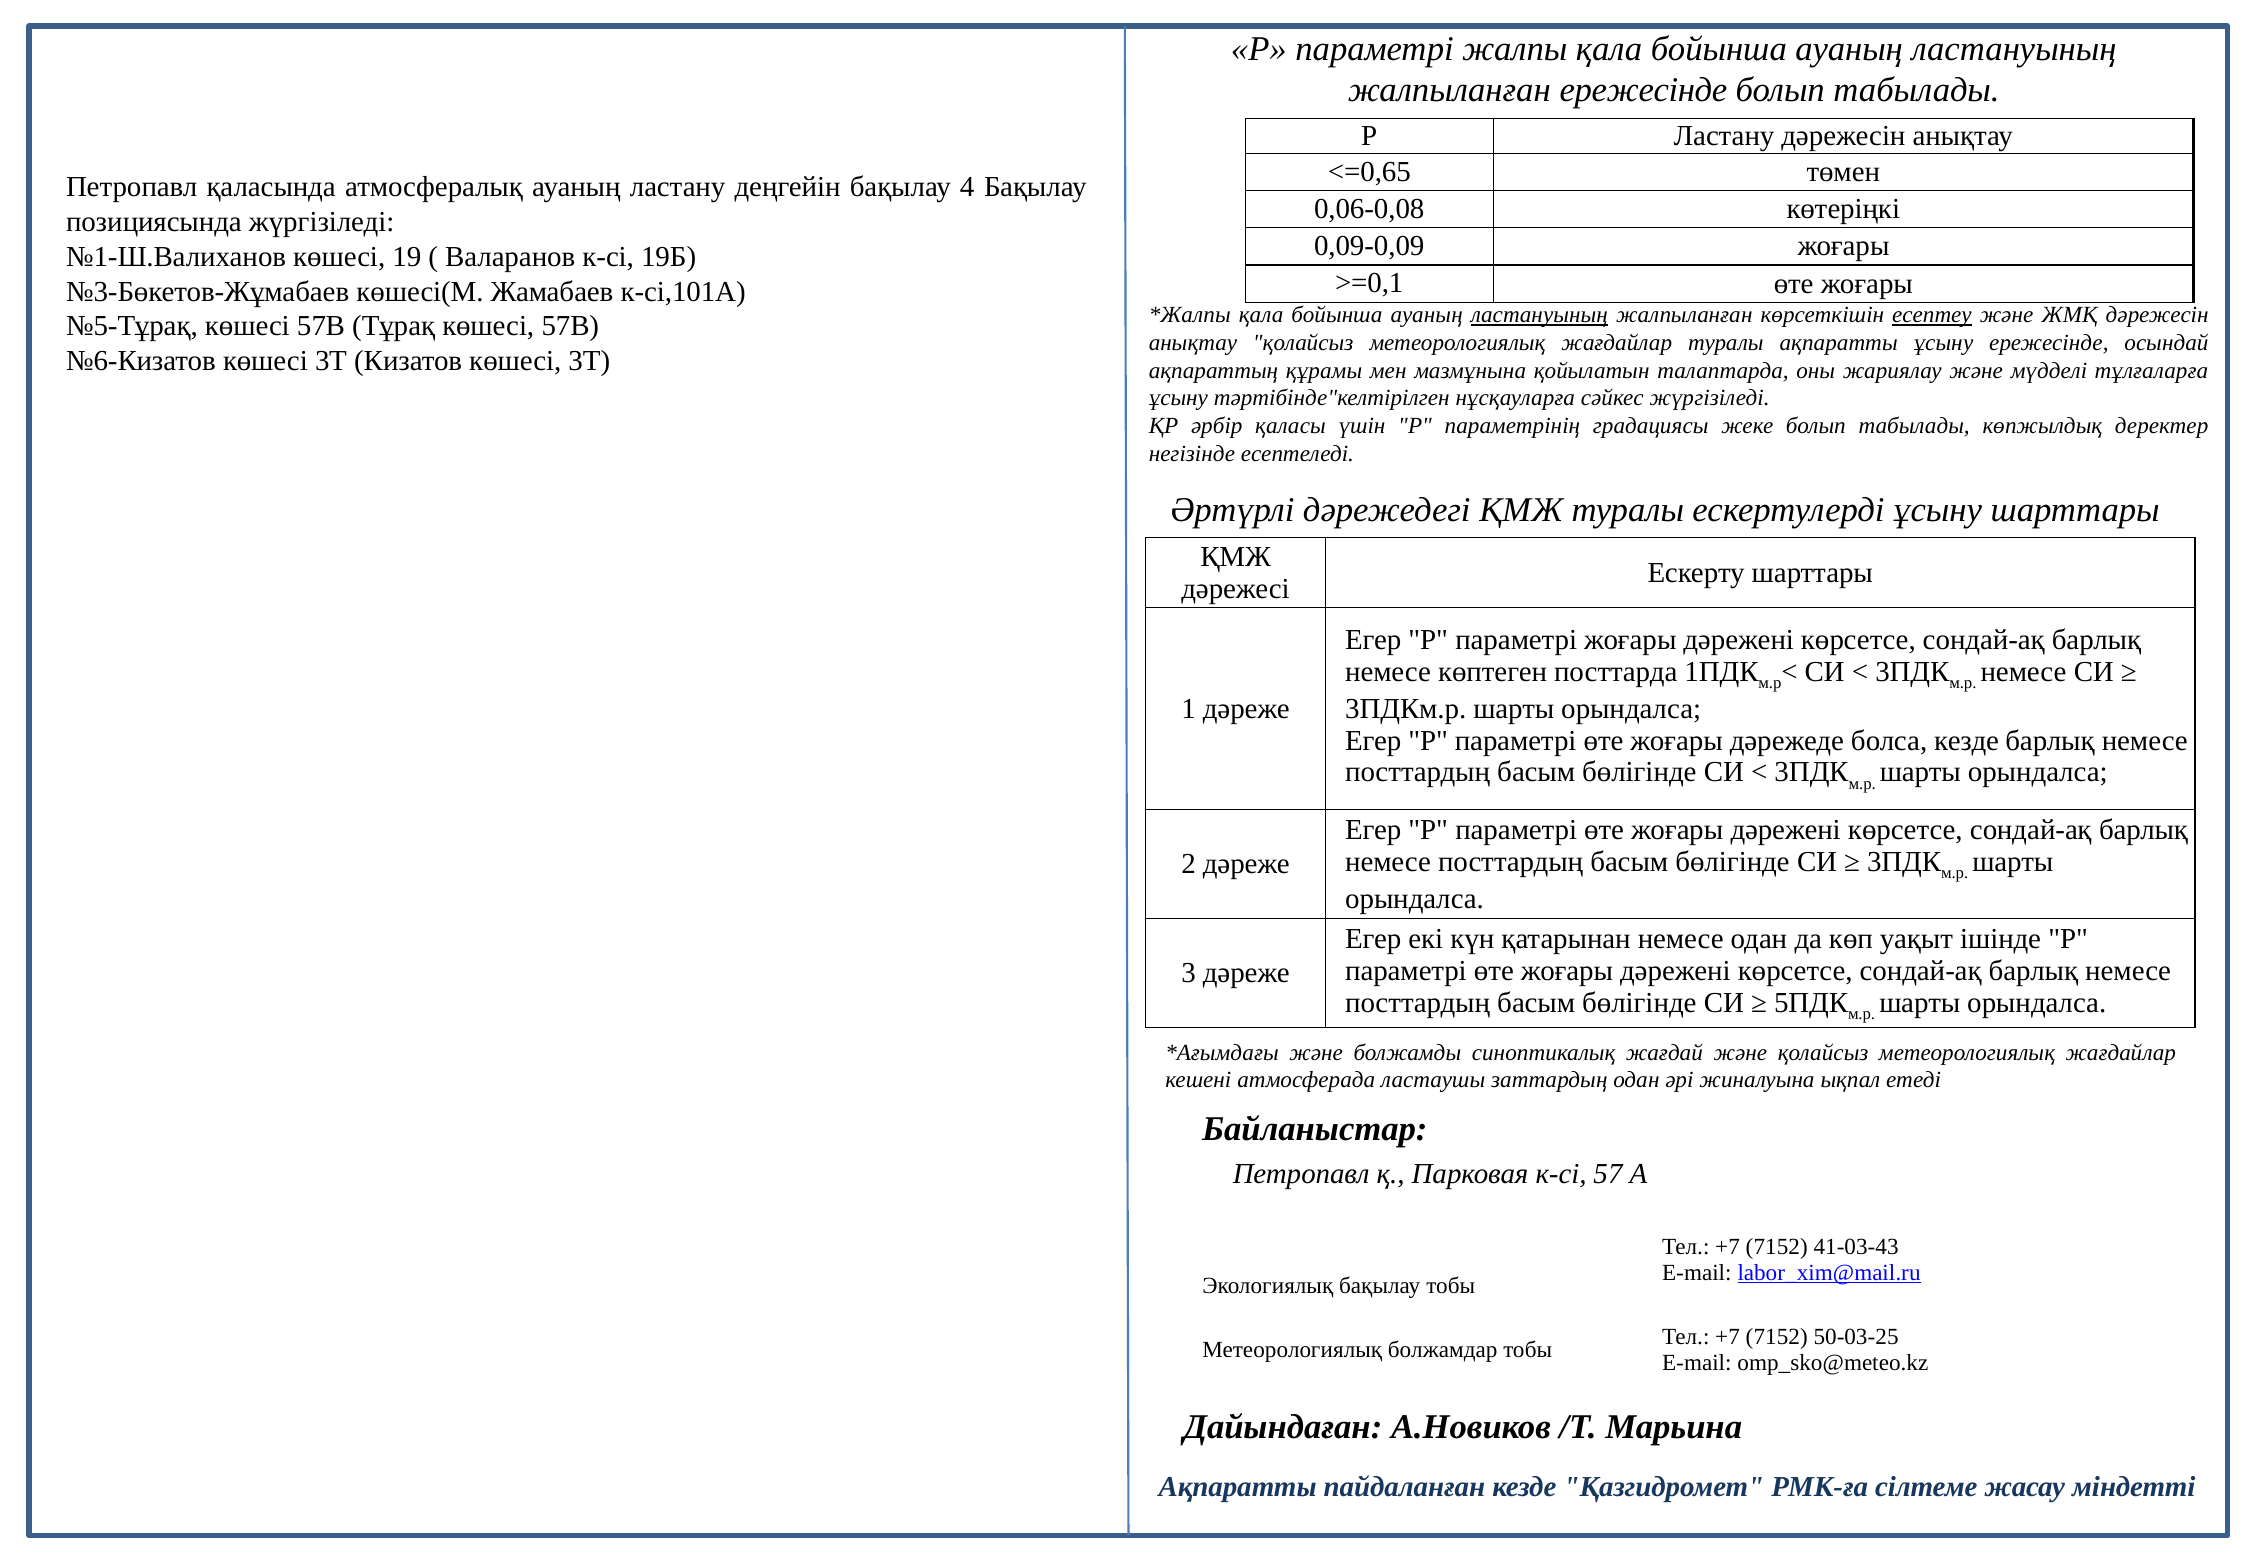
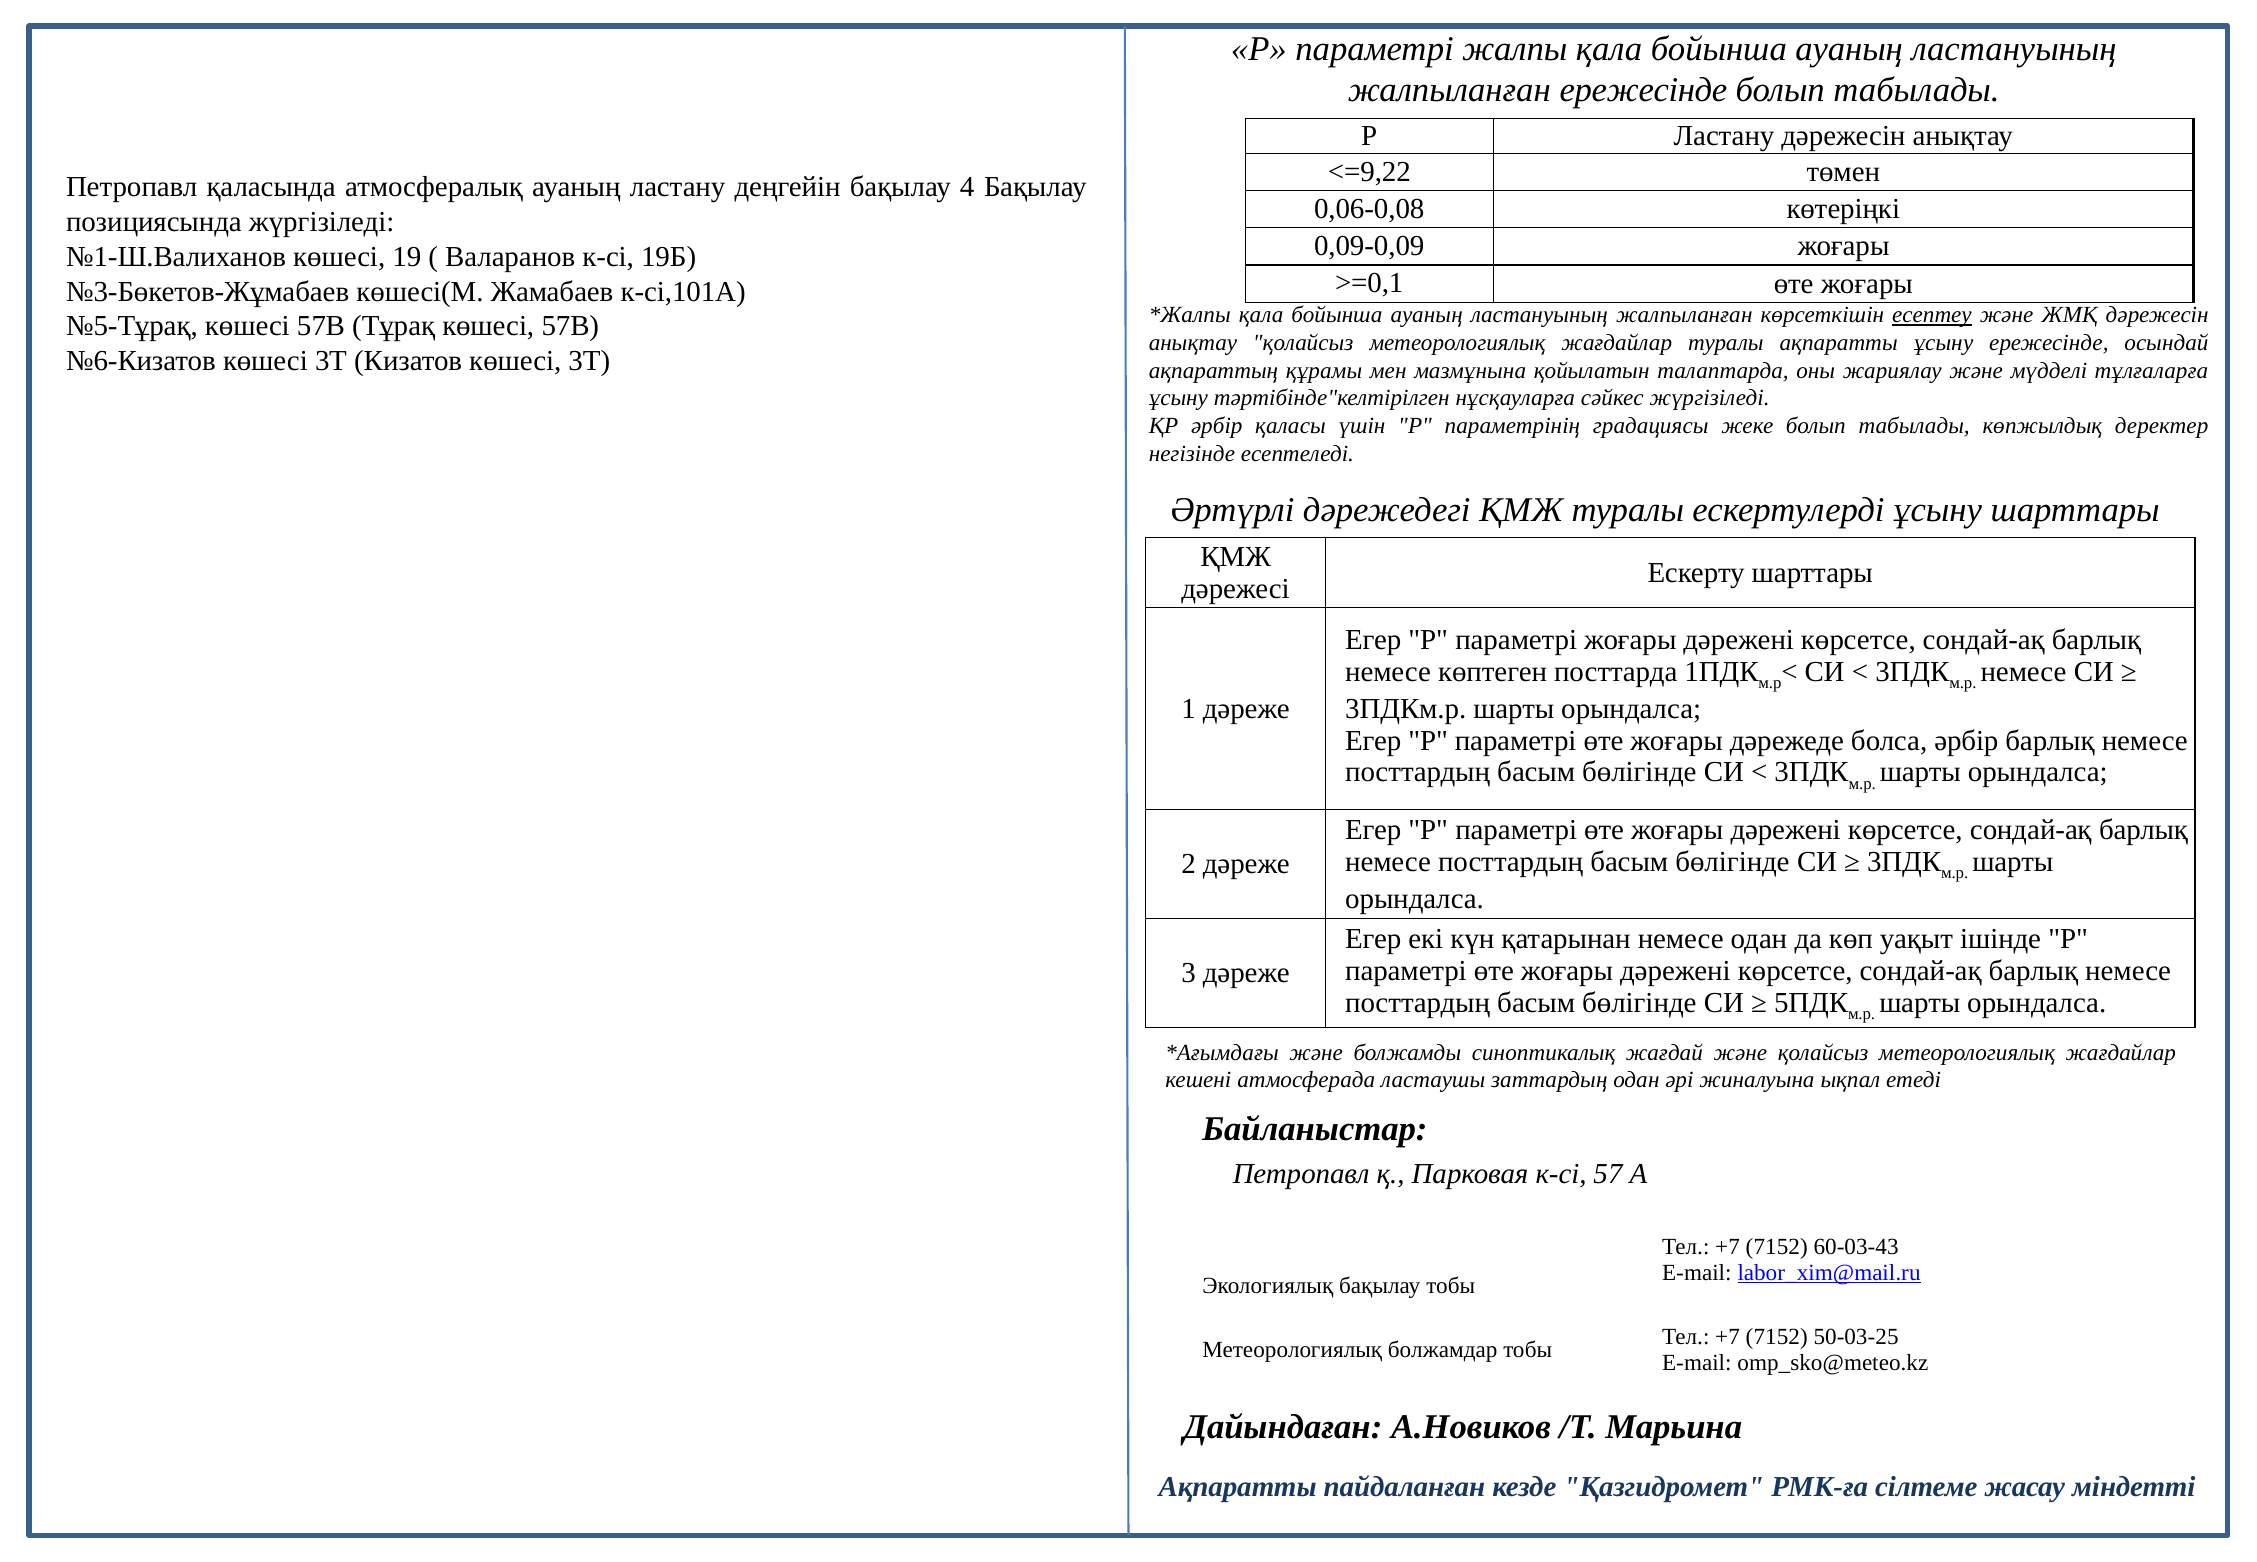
<=0,65: <=0,65 -> <=9,22 (1369, 172)
ластануының underline: present -> none (1539, 315)
болса кезде: кезде -> әрбір (1966, 741)
41-03-43: 41-03-43 -> 60-03-43 (1856, 1247)
